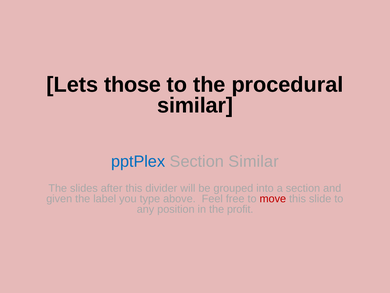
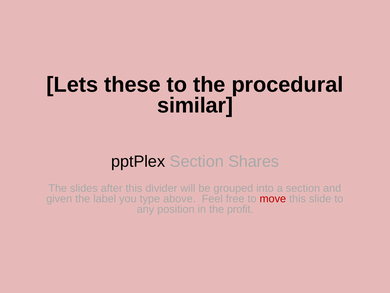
those: those -> these (132, 85)
pptPlex colour: blue -> black (138, 161)
Section Similar: Similar -> Shares (254, 161)
